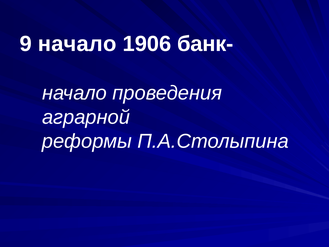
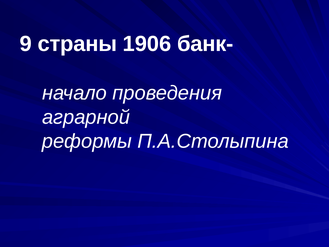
9 начало: начало -> страны (77, 44)
